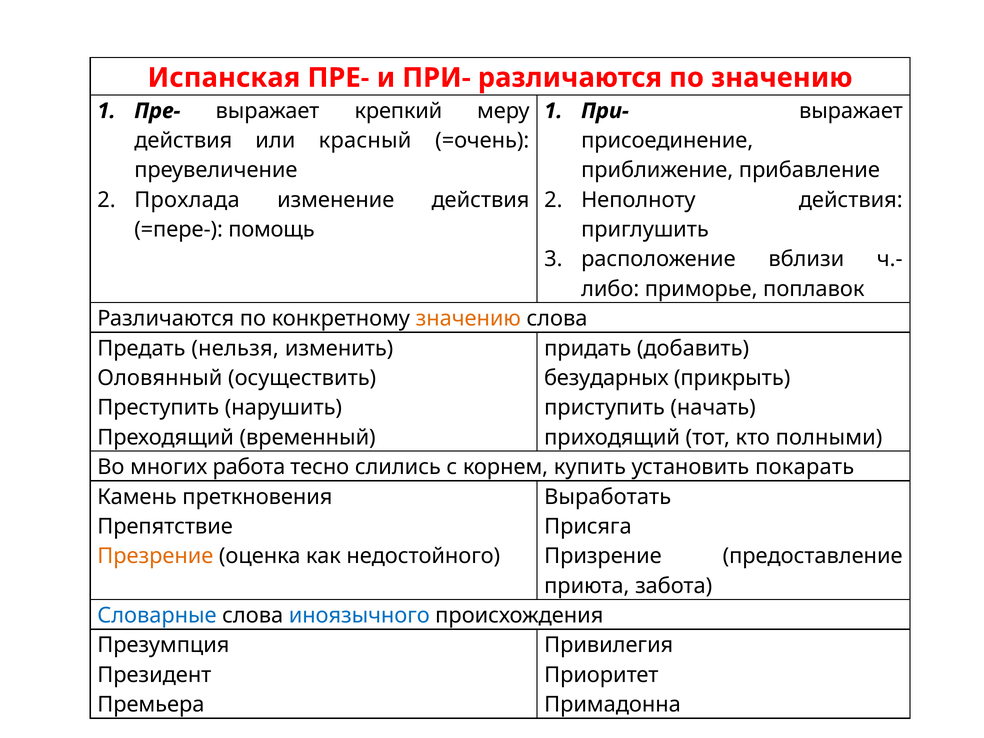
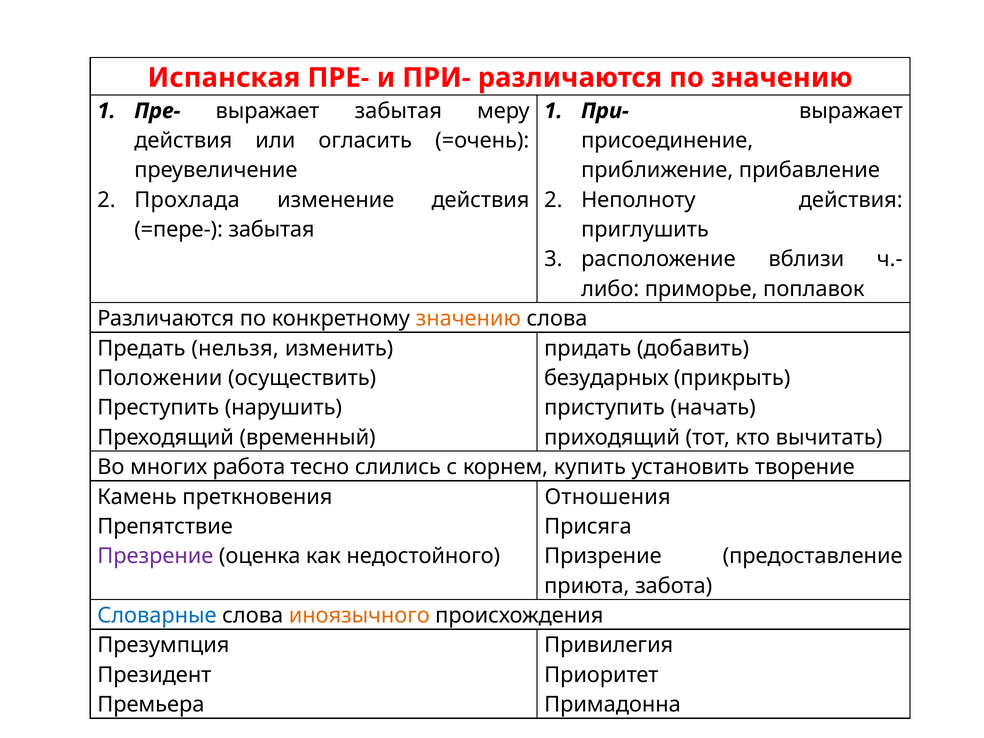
выражает крепкий: крепкий -> забытая (398, 111)
красный: красный -> огласить (365, 141)
=пере- помощь: помощь -> забытая (271, 230)
Оловянный: Оловянный -> Положении (160, 378)
полными: полными -> вычитать (829, 437)
покарать: покарать -> творение (805, 467)
Выработать: Выработать -> Отношения (608, 497)
Презрение colour: orange -> purple (155, 556)
иноязычного colour: blue -> orange (359, 616)
